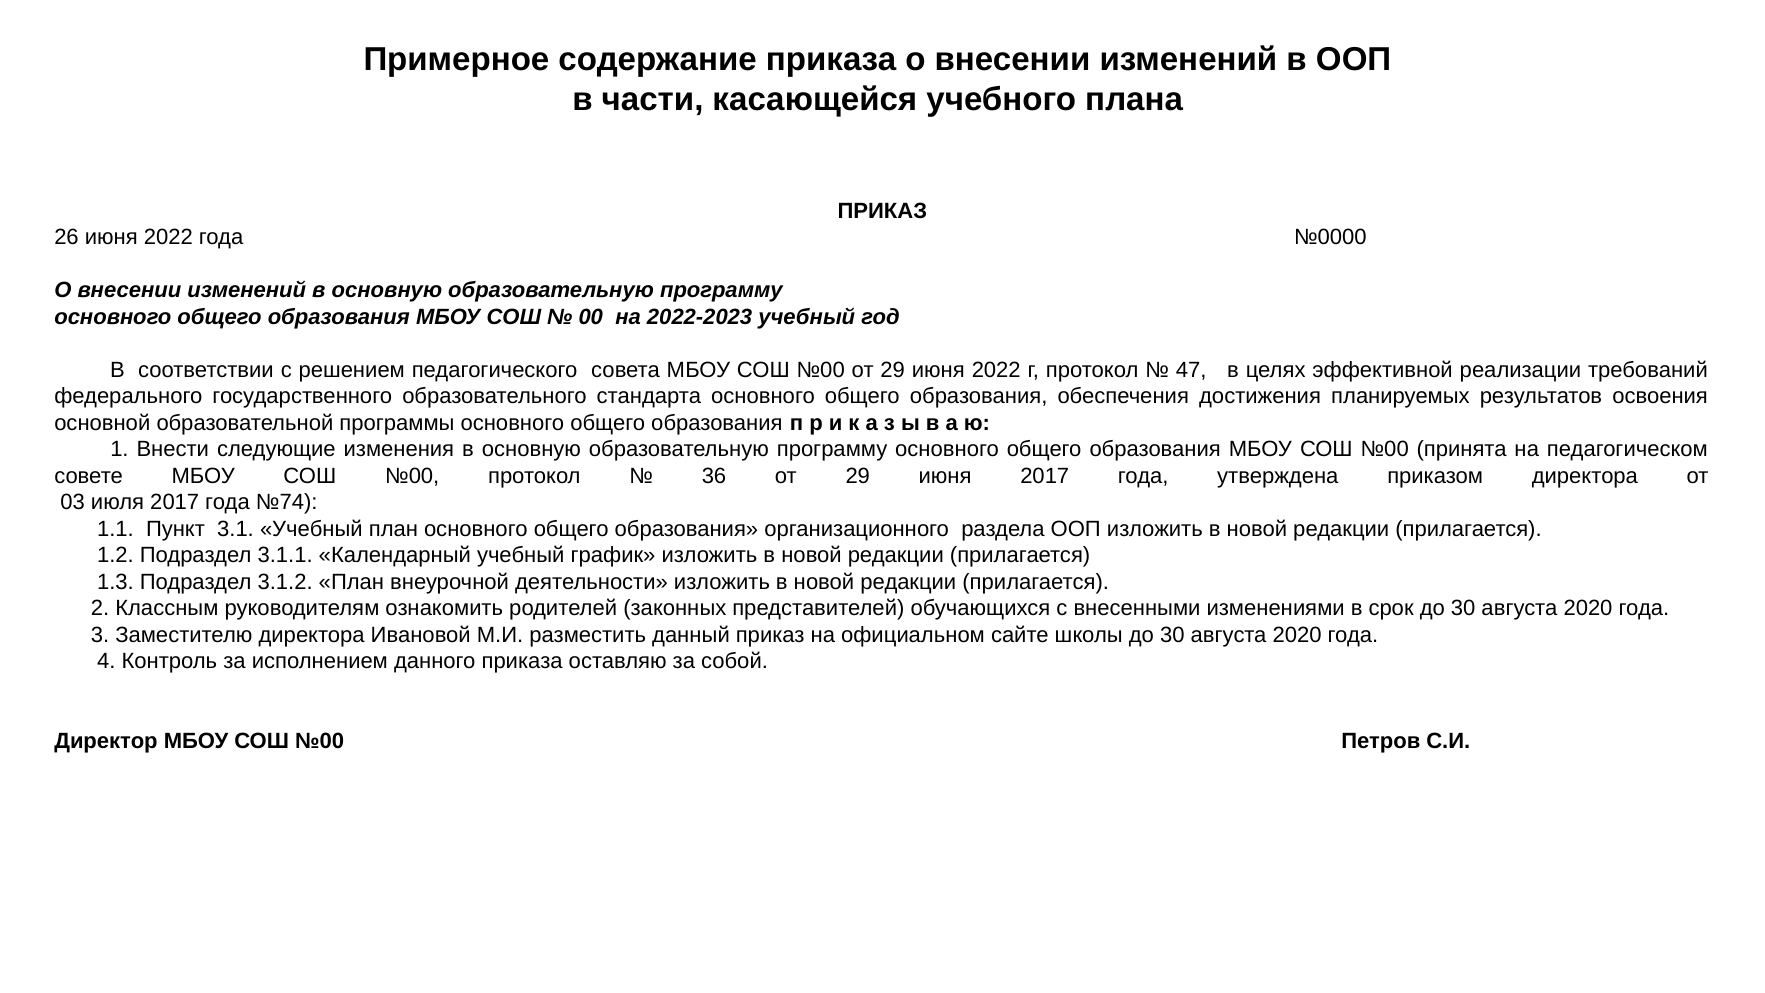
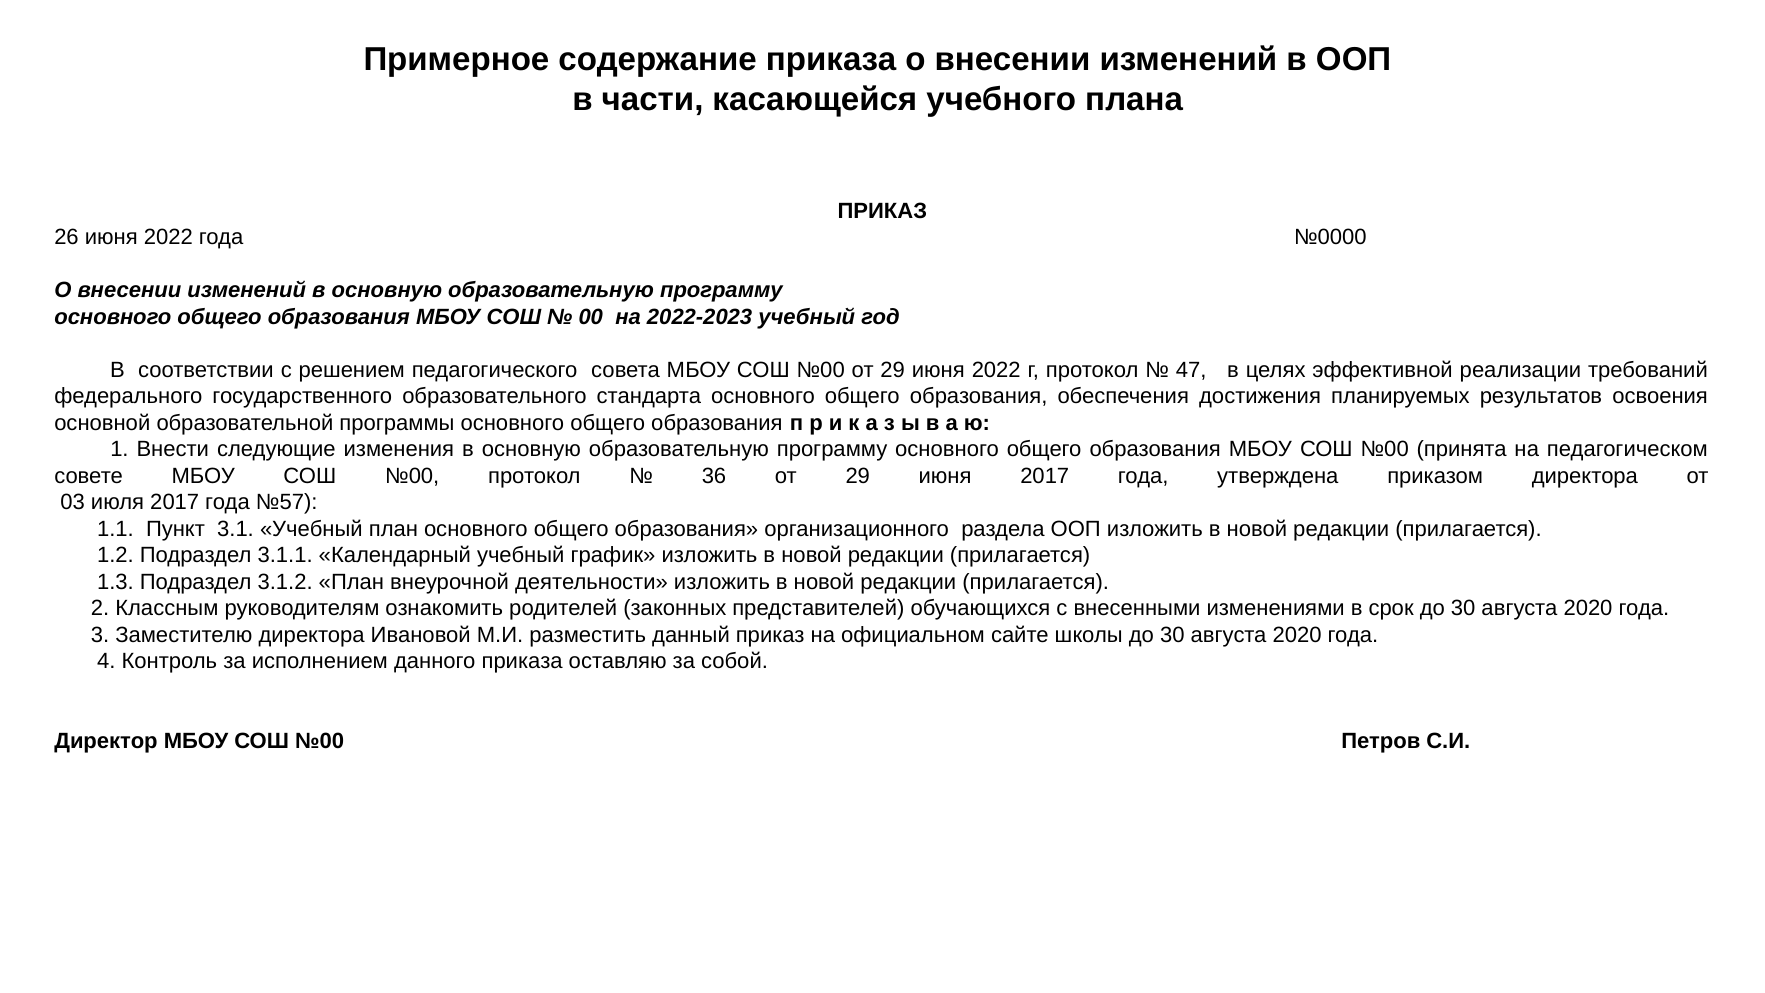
№74: №74 -> №57 (287, 502)
